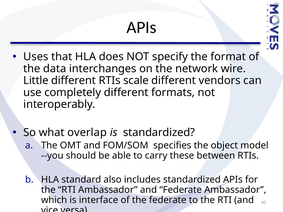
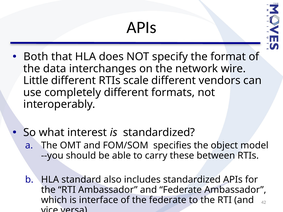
Uses: Uses -> Both (36, 57)
overlap: overlap -> interest (87, 133)
